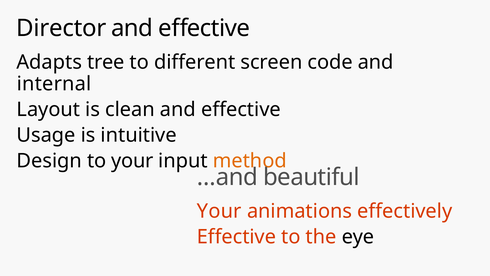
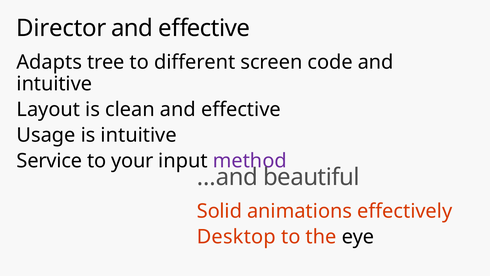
internal: internal -> intuitive (54, 84)
Design: Design -> Service (49, 161)
method colour: orange -> purple (250, 161)
Your: Your -> Solid (219, 211)
Effective: Effective -> Desktop (236, 237)
